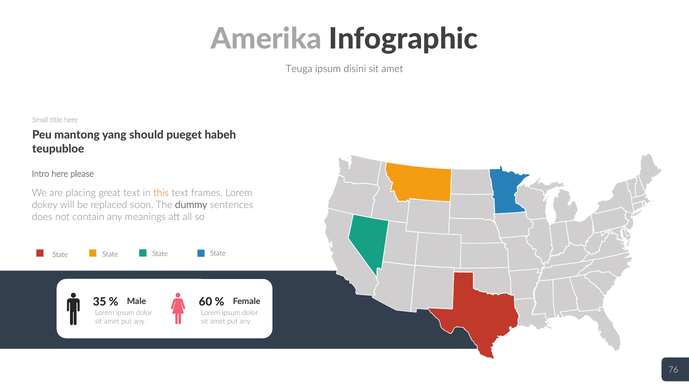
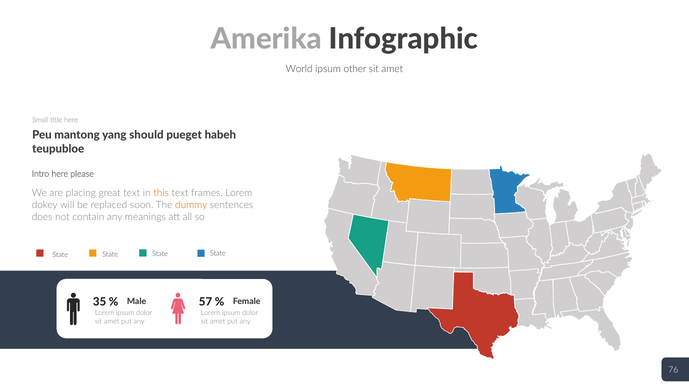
Teuga: Teuga -> World (299, 69)
disini: disini -> other (355, 69)
dummy colour: black -> orange (191, 205)
60: 60 -> 57 (206, 301)
